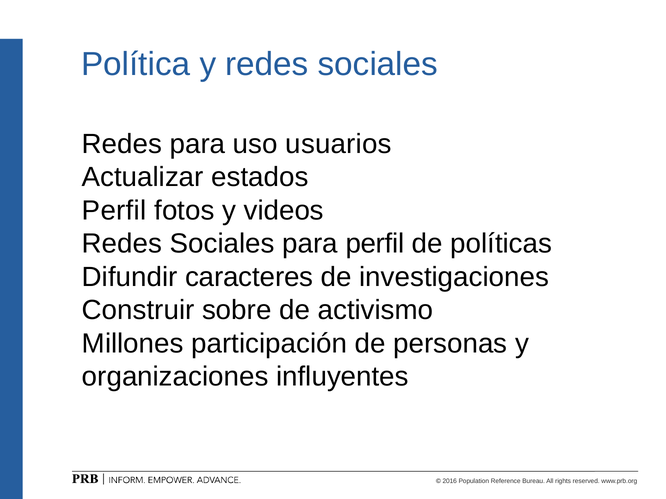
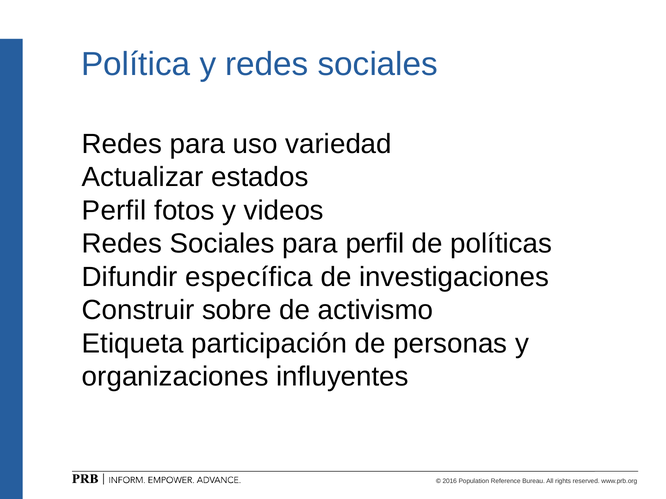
usuarios: usuarios -> variedad (339, 144)
caracteres: caracteres -> específica (249, 277)
Millones: Millones -> Etiqueta (133, 344)
